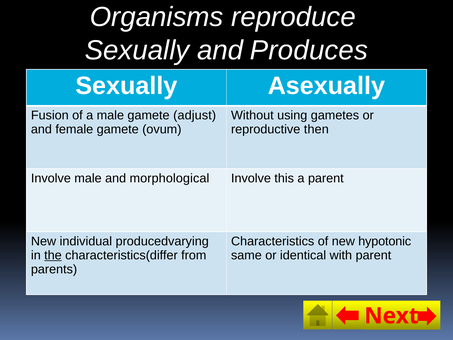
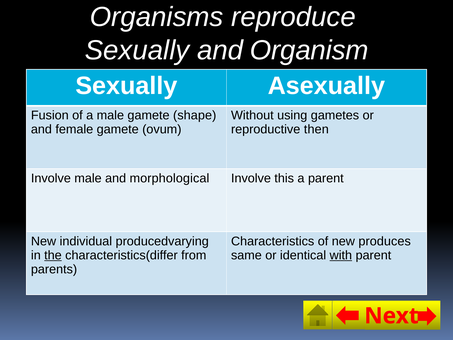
Produces: Produces -> Organism (309, 50)
adjust: adjust -> shape (195, 115)
hypotonic: hypotonic -> produces (385, 241)
with underline: none -> present (341, 255)
